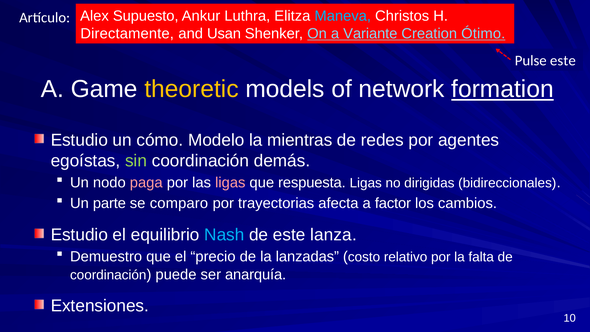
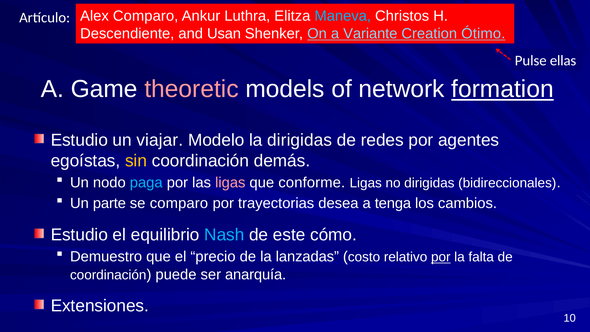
Alex Supuesto: Supuesto -> Comparo (146, 16)
Directamente: Directamente -> Descendiente (127, 34)
Pulse este: este -> ellas (563, 61)
theoretic colour: yellow -> pink (192, 89)
cómo: cómo -> viajar (160, 140)
la mientras: mientras -> dirigidas (300, 140)
sin colour: light green -> yellow (136, 161)
paga colour: pink -> light blue (146, 183)
respuesta: respuesta -> conforme (312, 183)
afecta: afecta -> desea (338, 203)
factor: factor -> tenga (393, 203)
lanza: lanza -> cómo (334, 235)
por underline: none -> present (441, 257)
